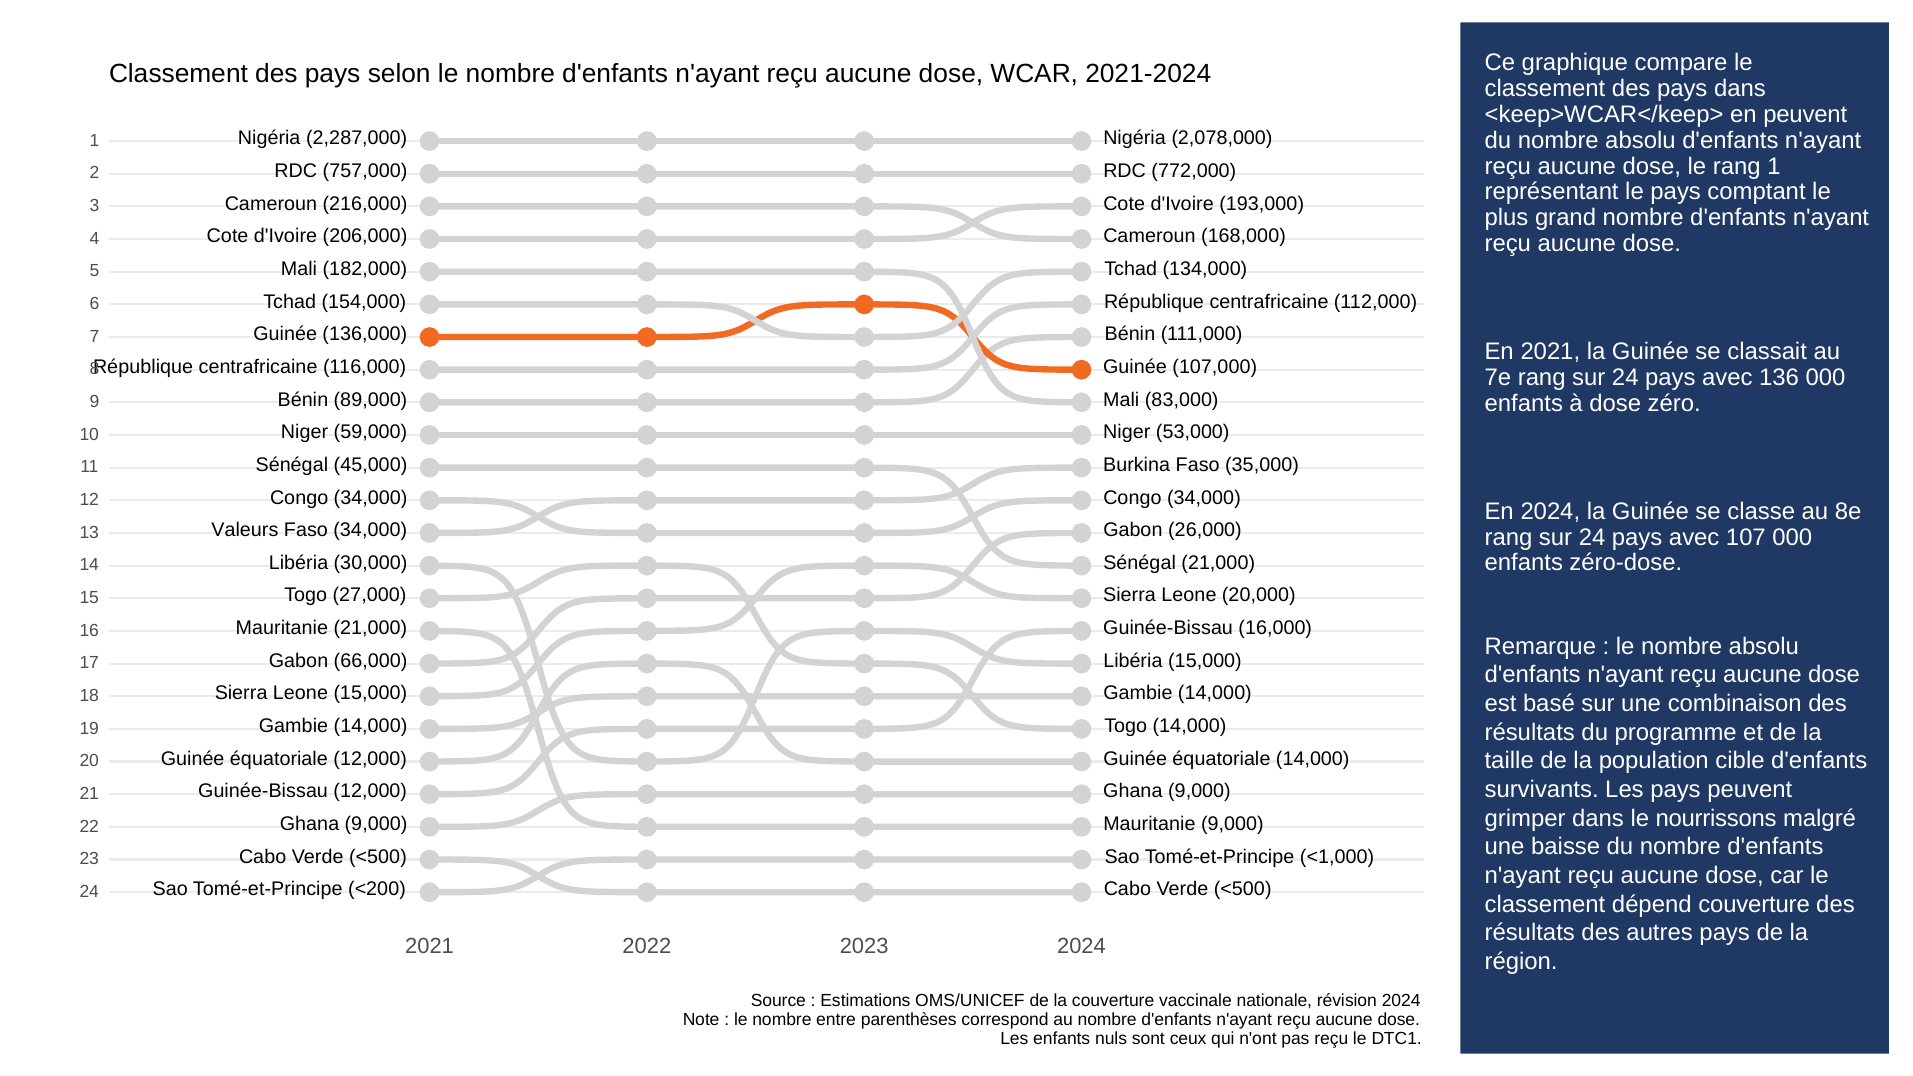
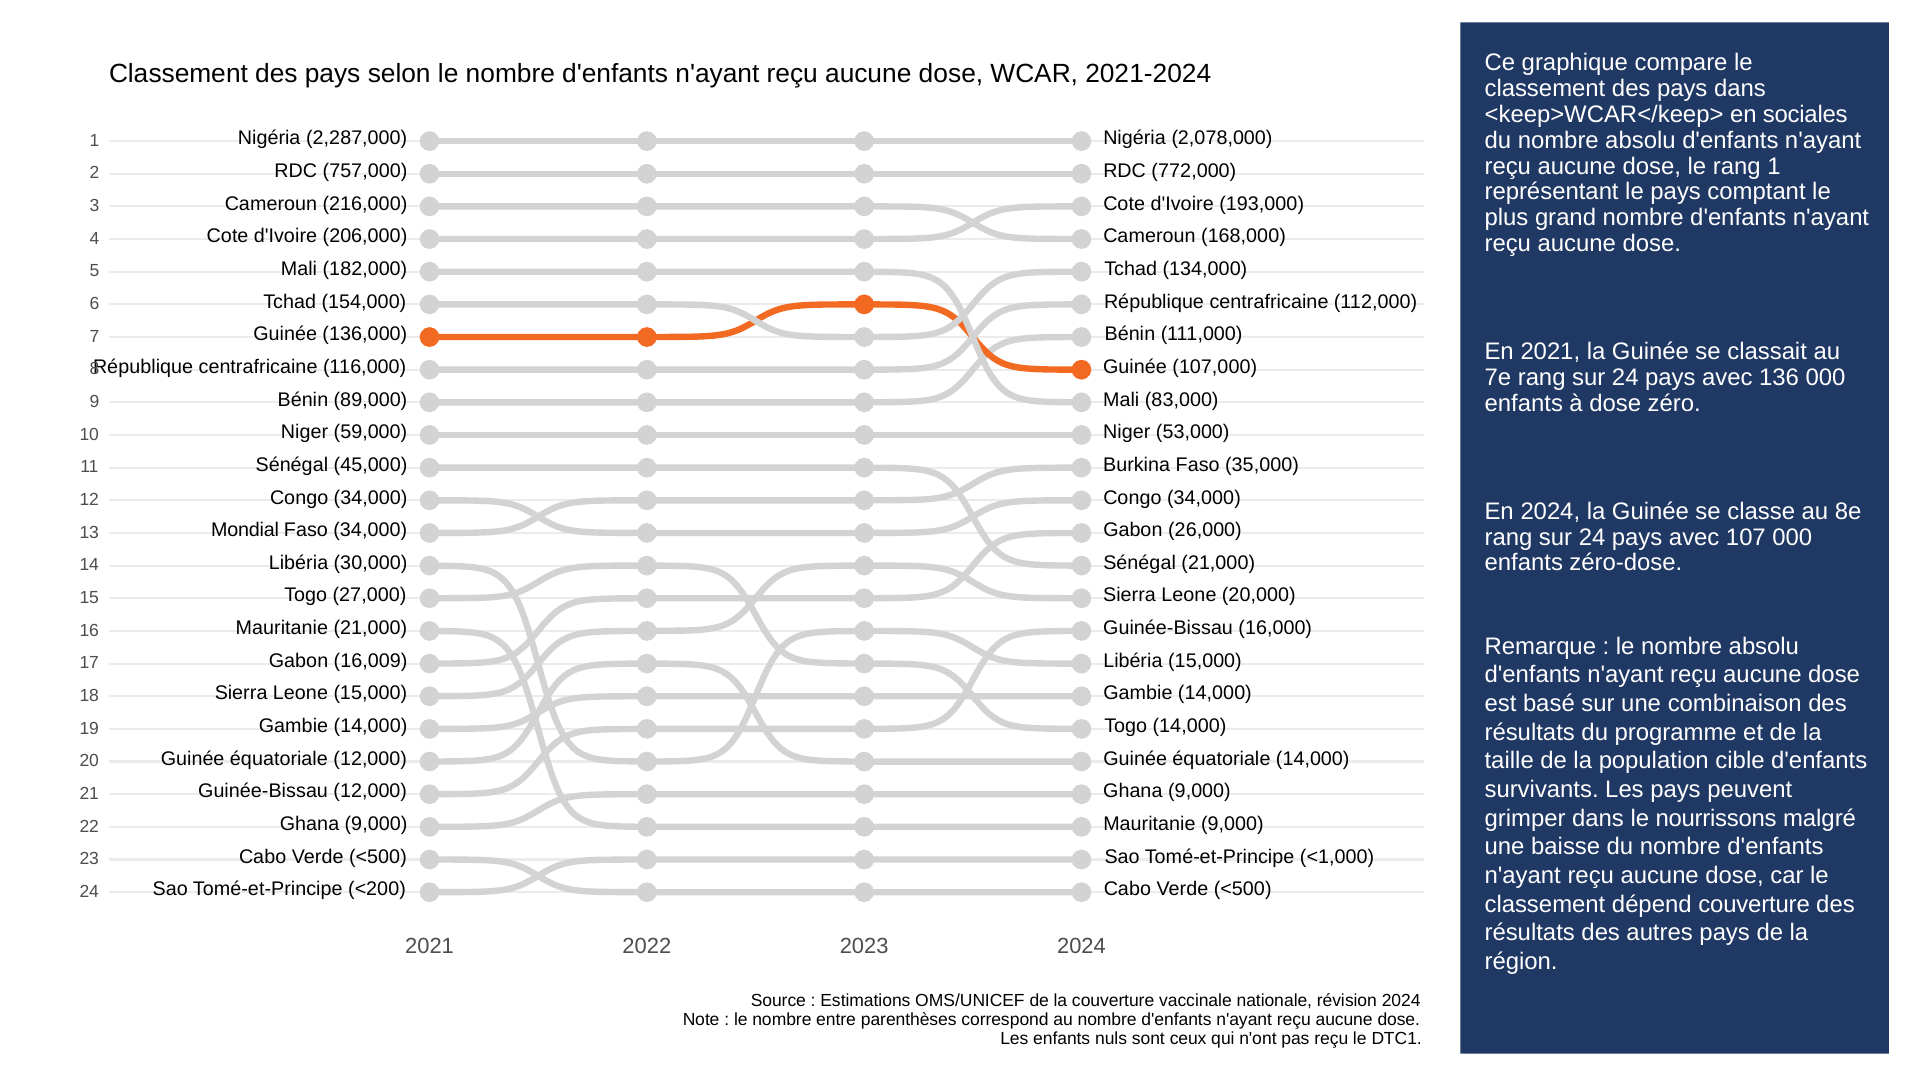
en peuvent: peuvent -> sociales (1805, 115)
Valeurs: Valeurs -> Mondial (245, 530)
66,000: 66,000 -> 16,009 (371, 661)
